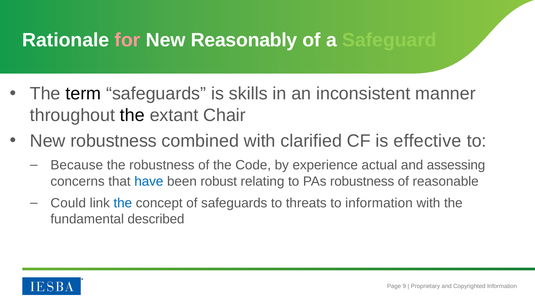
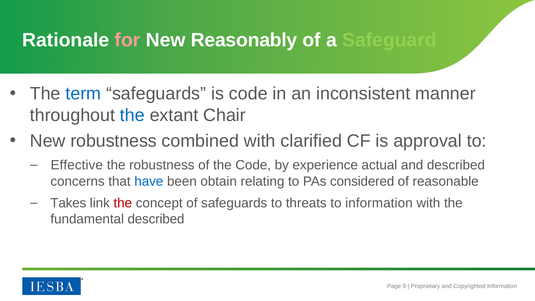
term colour: black -> blue (83, 94)
is skills: skills -> code (248, 94)
the colour: black -> blue (132, 115)
effective: effective -> approval (428, 141)
Because: Because -> Effective (77, 165)
and assessing: assessing -> described (456, 165)
robust: robust -> obtain (219, 181)
PAs robustness: robustness -> considered (362, 181)
Could: Could -> Takes (68, 203)
the colour: blue -> red (123, 203)
